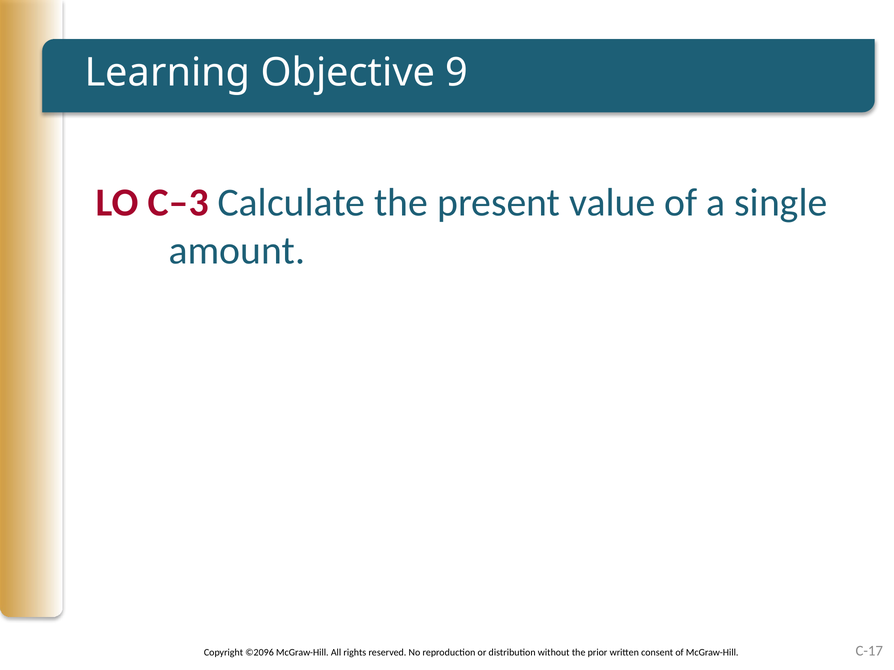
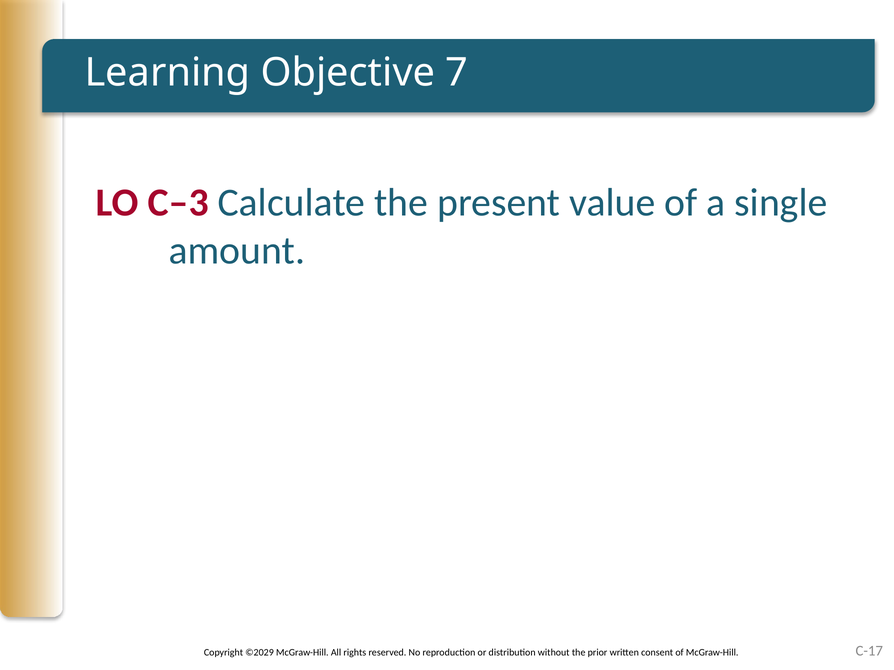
9: 9 -> 7 (457, 73)
©2096: ©2096 -> ©2029 (260, 653)
